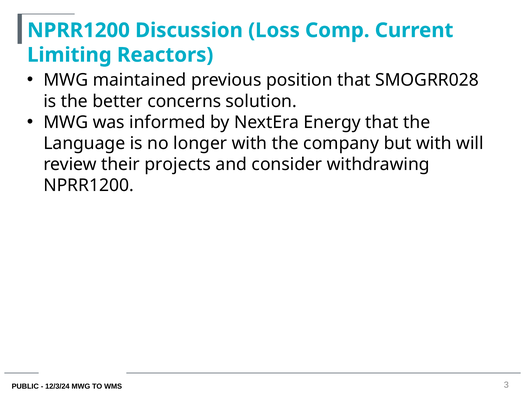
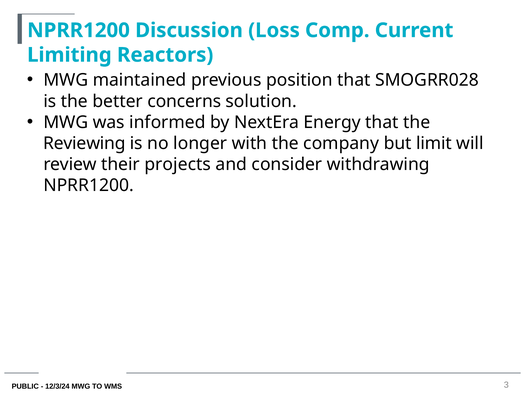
Language: Language -> Reviewing (84, 143)
but with: with -> limit (434, 143)
